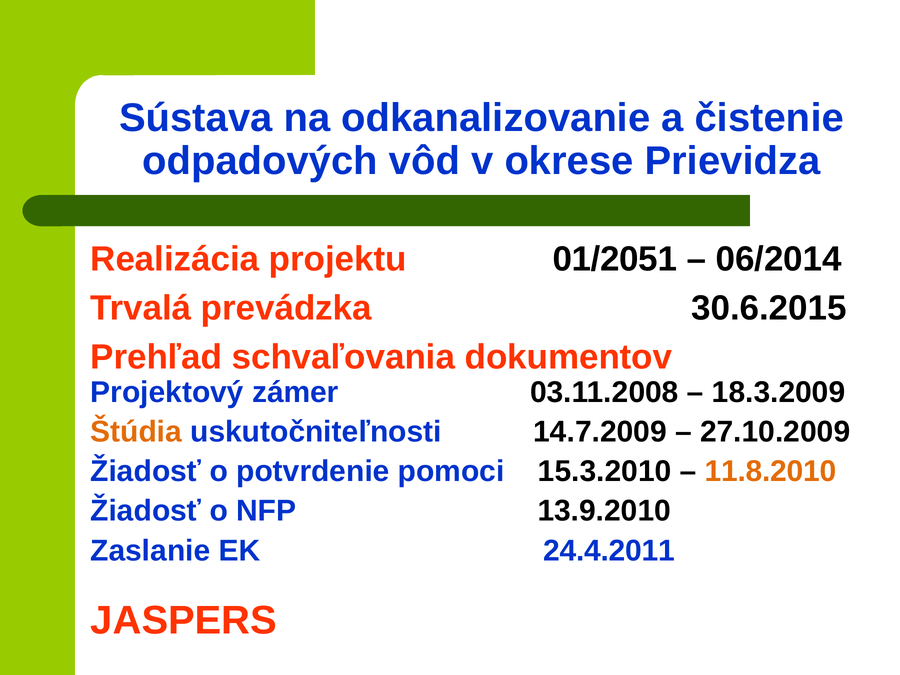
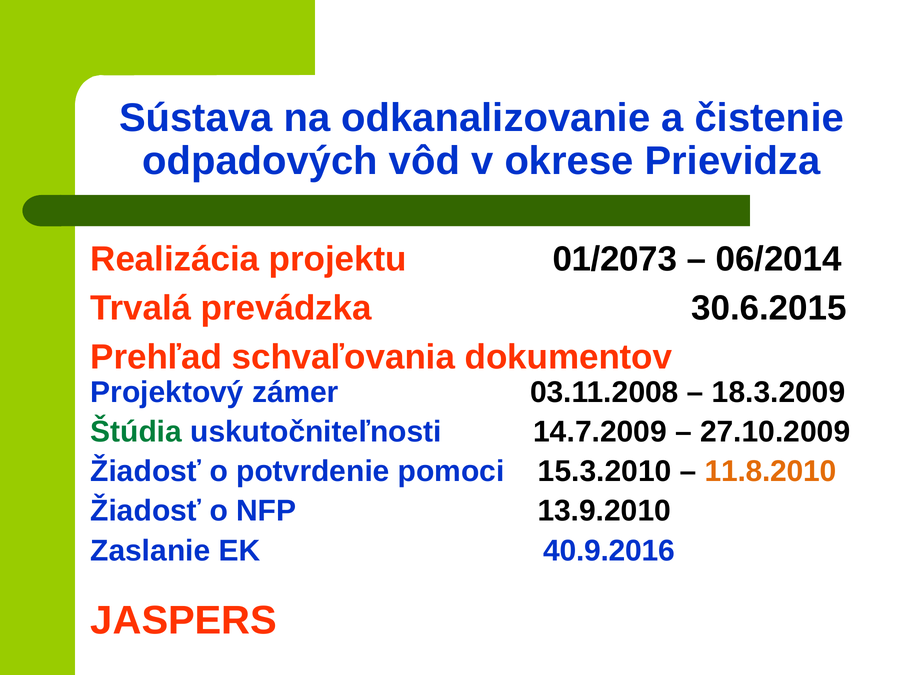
01/2051: 01/2051 -> 01/2073 (615, 259)
Štúdia colour: orange -> green (136, 432)
24.4.2011: 24.4.2011 -> 40.9.2016 (609, 551)
